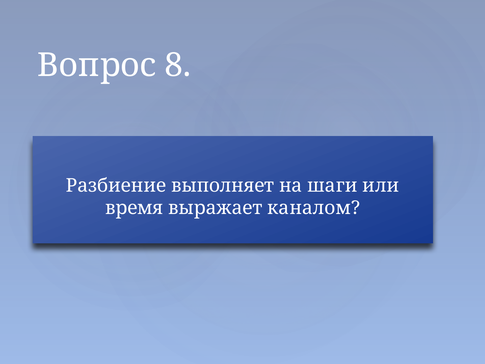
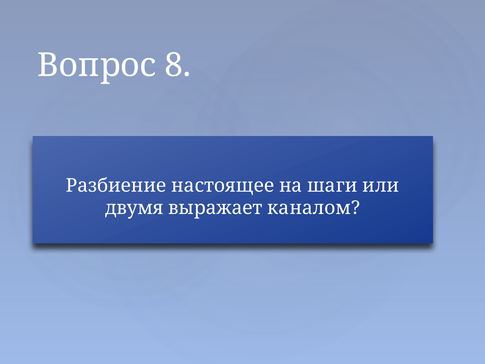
выполняет: выполняет -> настоящее (223, 185)
время: время -> двумя (134, 208)
